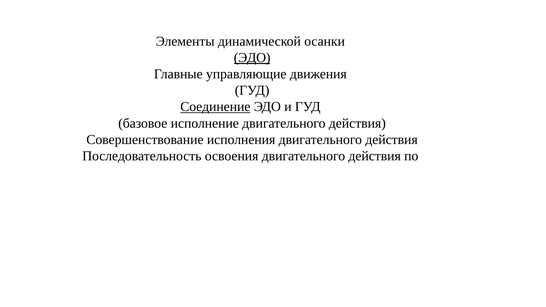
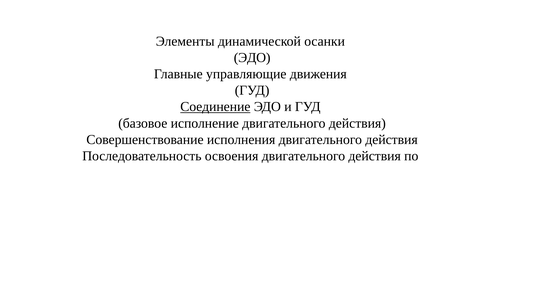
ЭДО underline: present -> none (252, 58)
